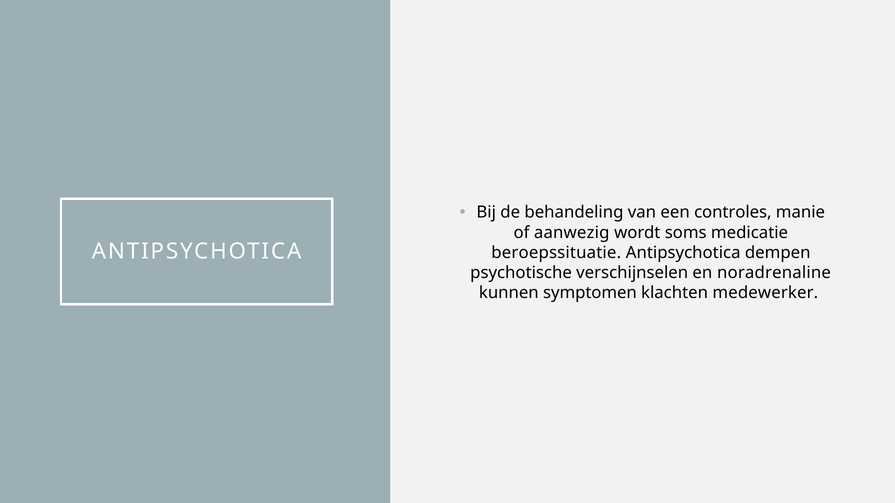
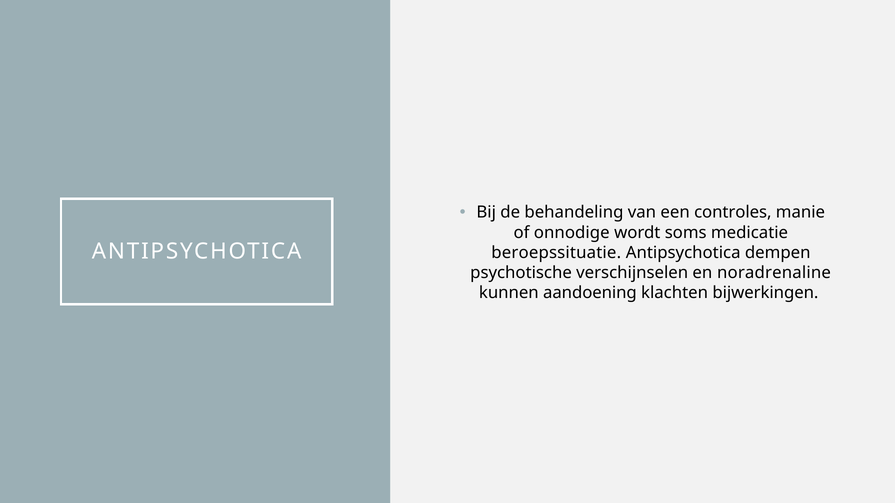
aanwezig: aanwezig -> onnodige (572, 233)
symptomen: symptomen -> aandoening (590, 293)
medewerker: medewerker -> bijwerkingen (765, 293)
